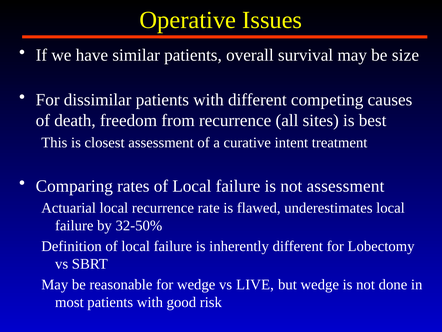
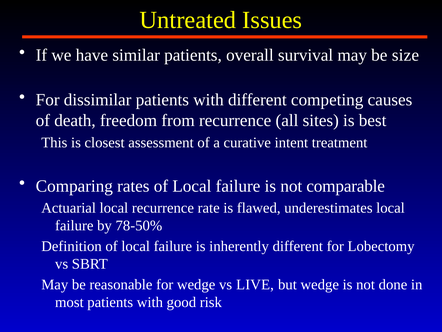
Operative: Operative -> Untreated (188, 20)
not assessment: assessment -> comparable (346, 186)
32-50%: 32-50% -> 78-50% (139, 225)
